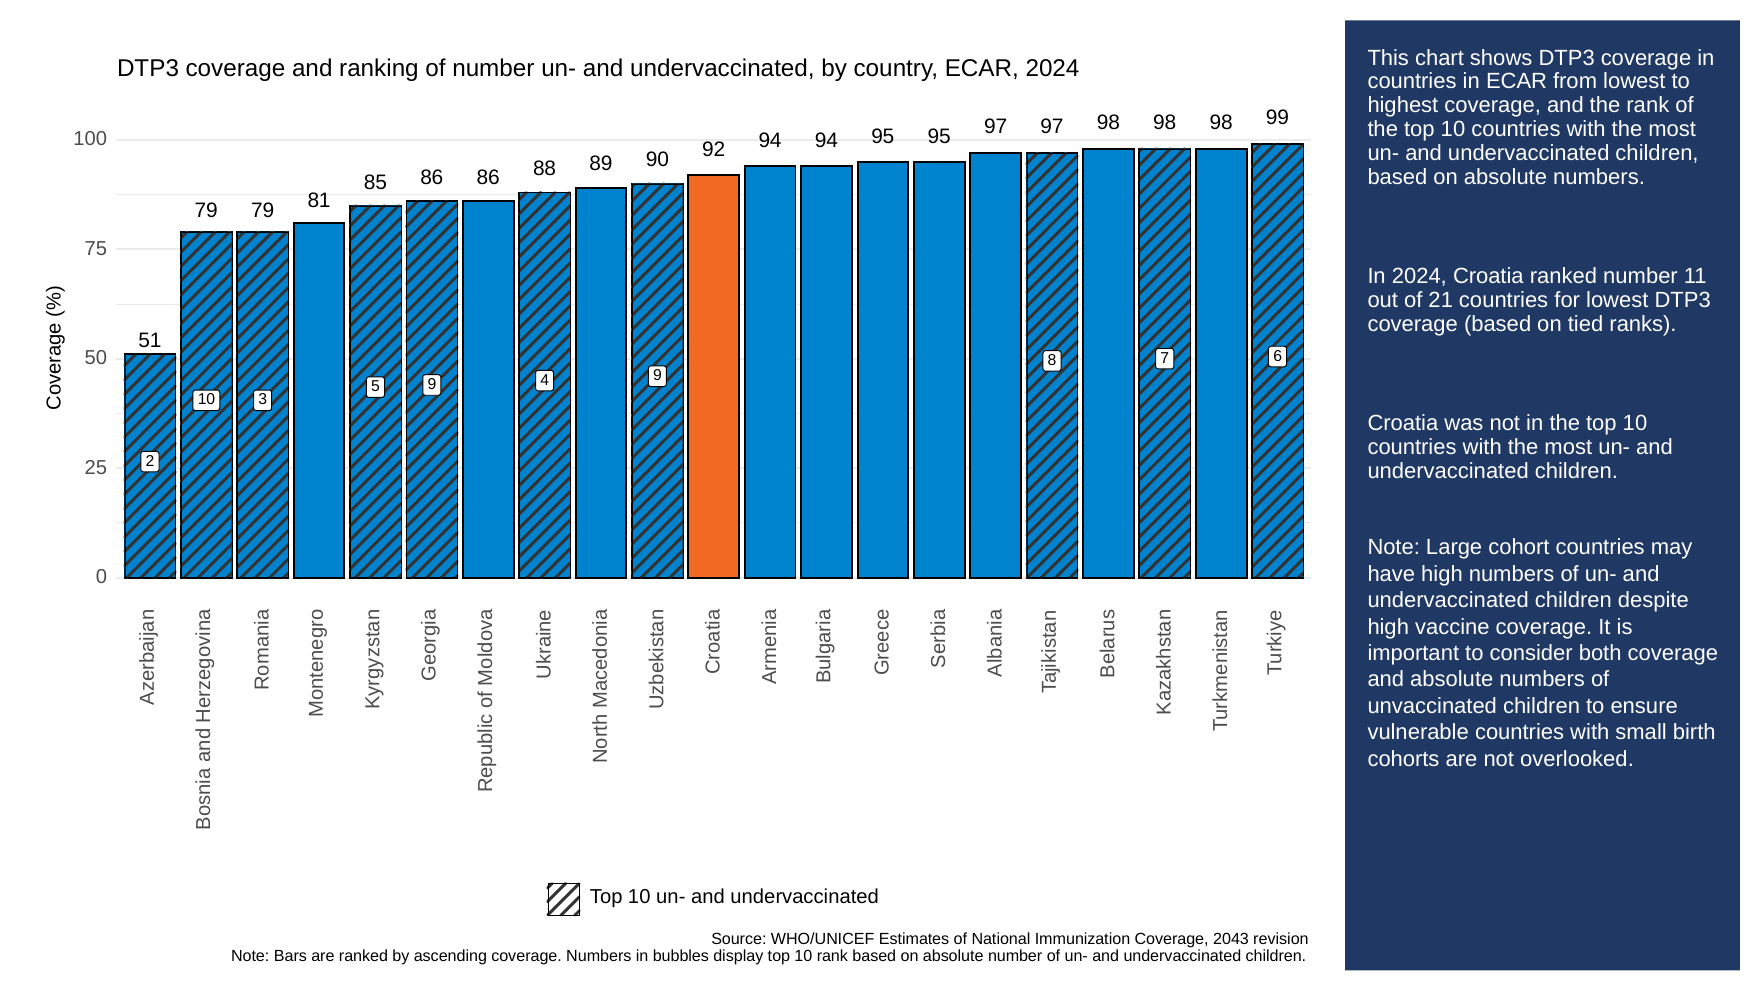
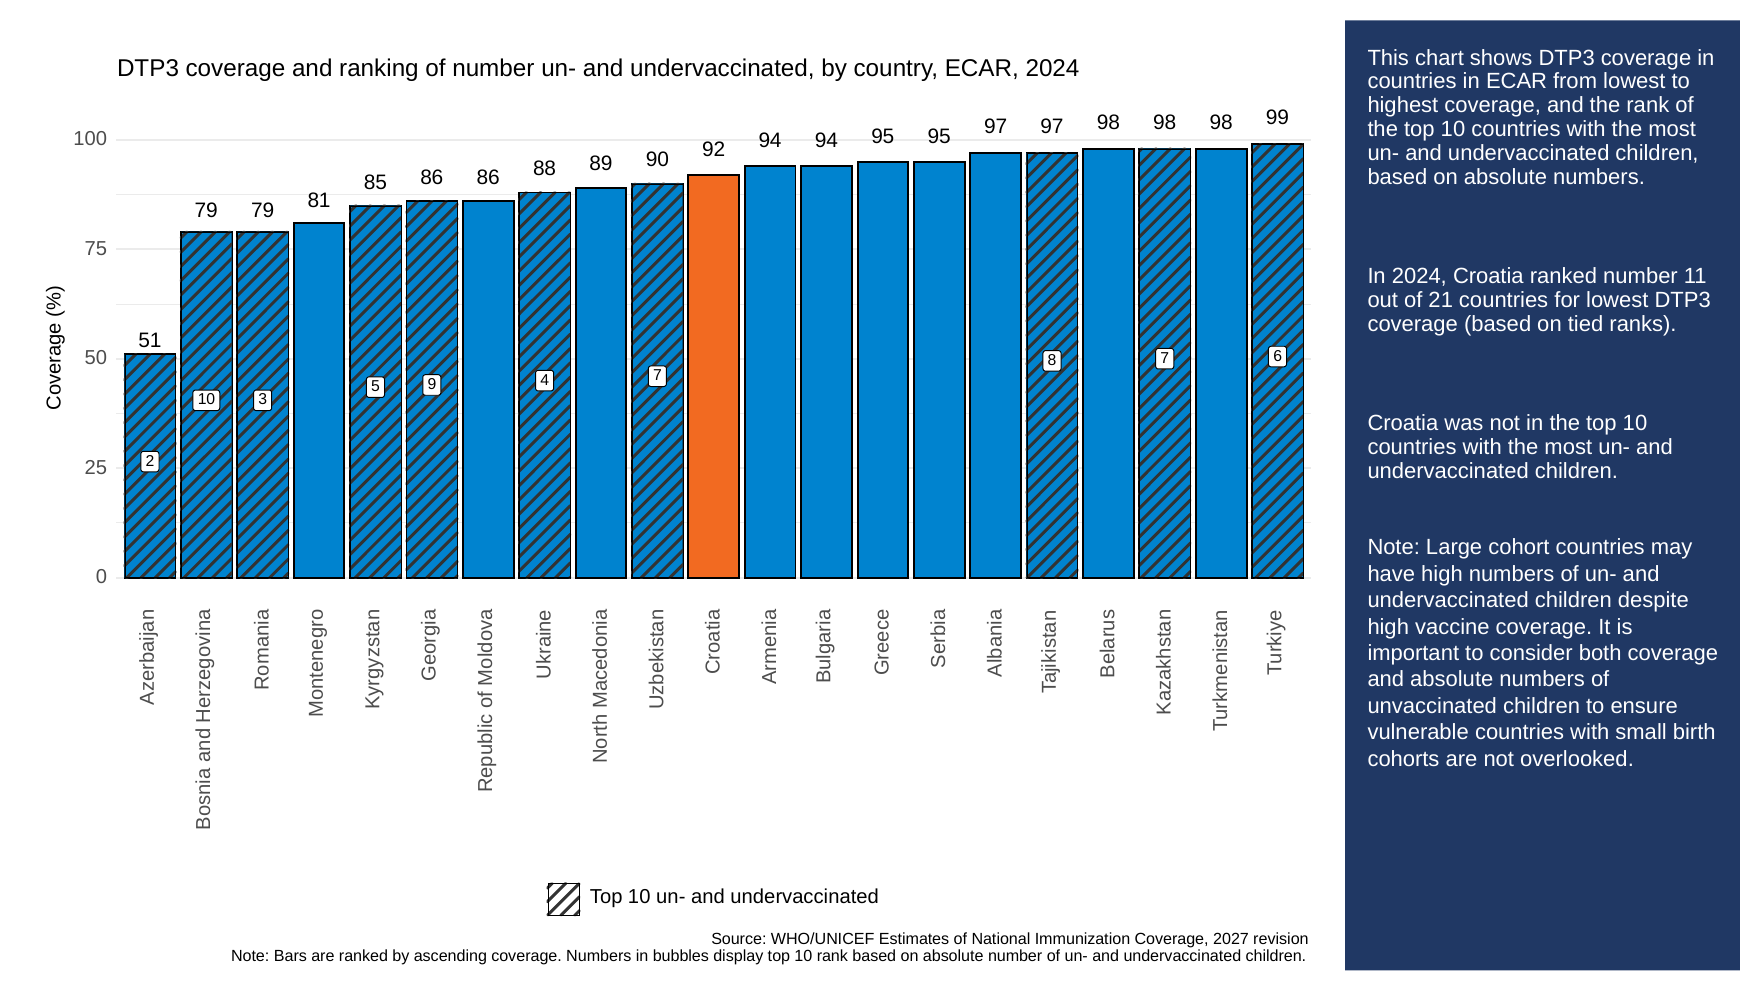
4 9: 9 -> 7 (657, 376)
2043: 2043 -> 2027 (1231, 939)
